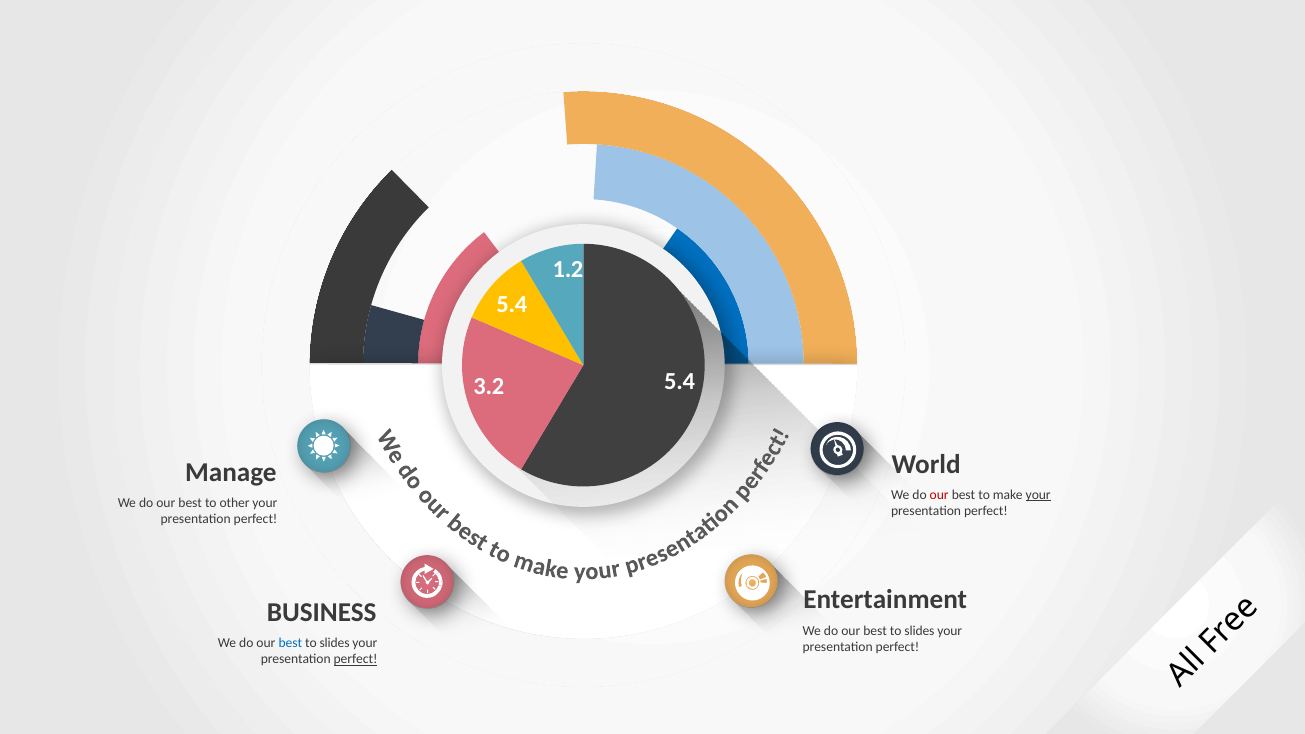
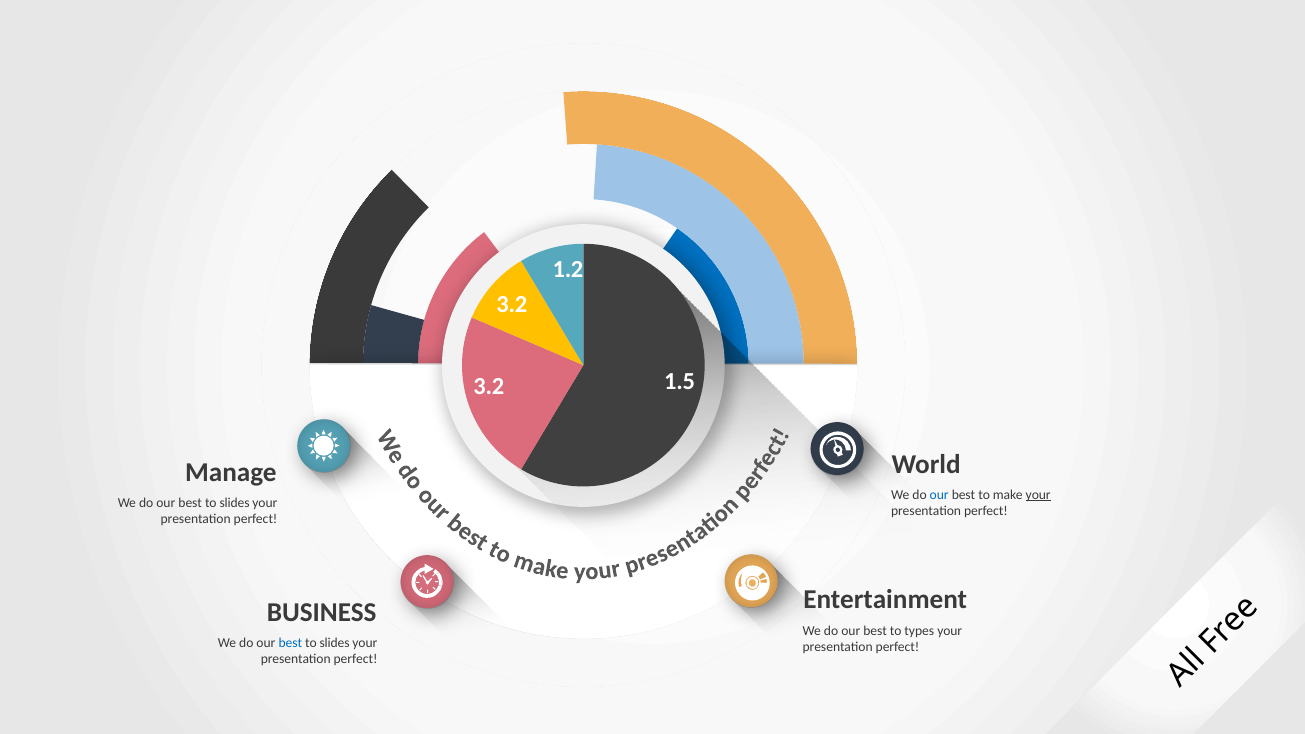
5.4: 5.4 -> 3.2 (512, 305)
5.4: 5.4 -> 1.5 (680, 382)
our colour: red -> blue (939, 495)
other: other -> slides (235, 503)
slides: slides -> types (919, 631)
perfect underline: present -> none (356, 660)
